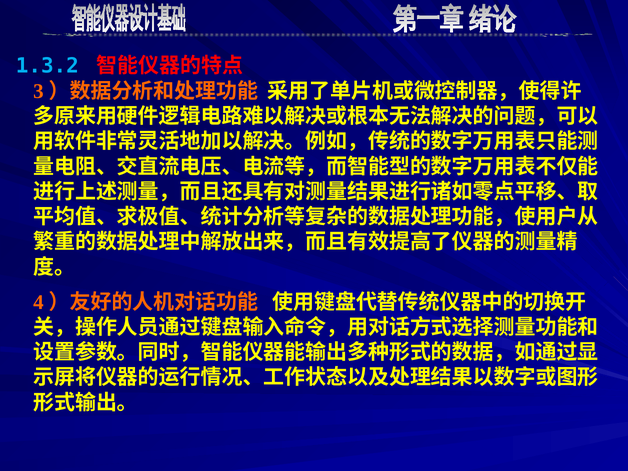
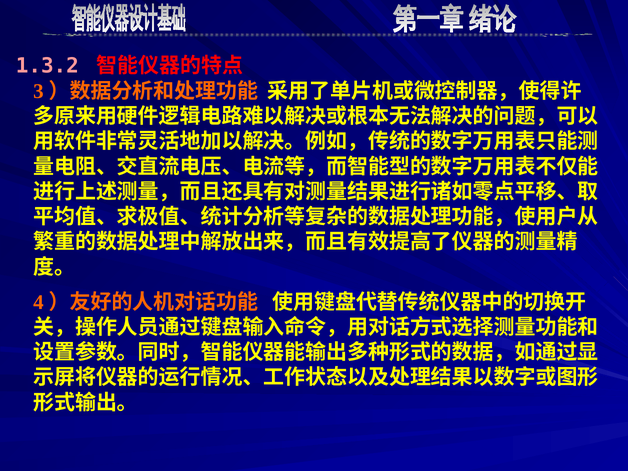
1.3.2 colour: light blue -> pink (47, 66)
